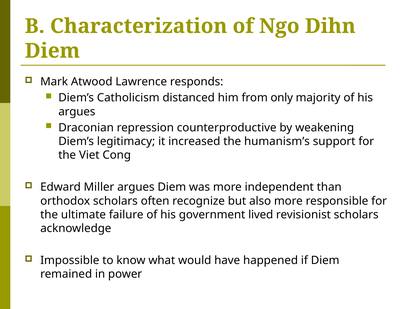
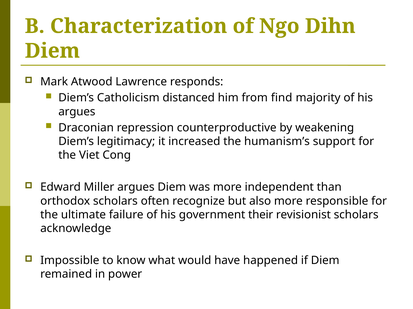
only: only -> find (282, 98)
lived: lived -> their (261, 215)
